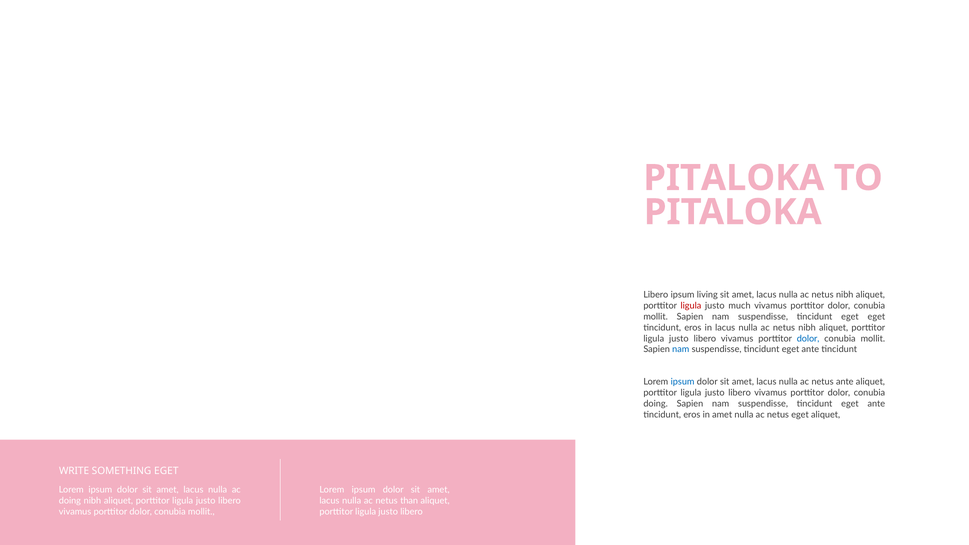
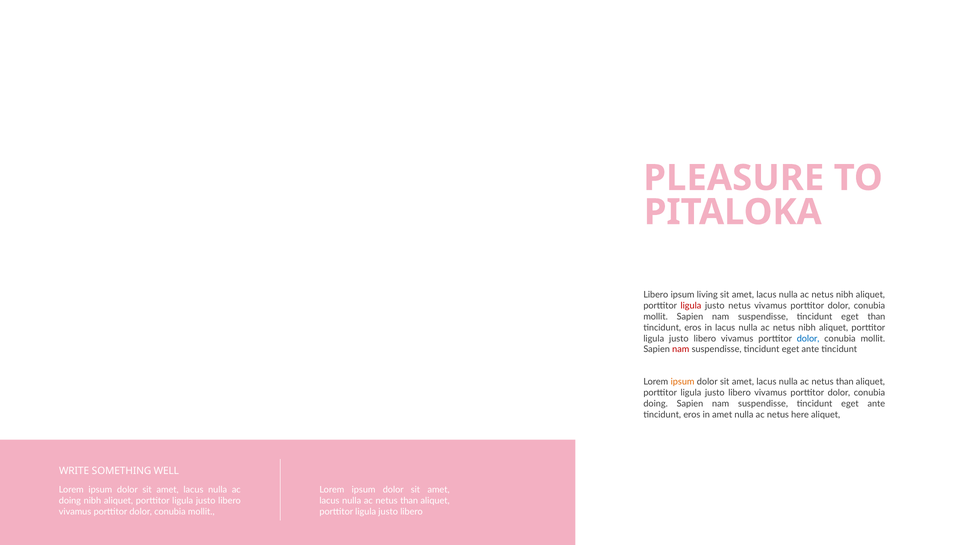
PITALOKA: PITALOKA -> PLEASURE (734, 178)
justo much: much -> netus (740, 306)
eget eget: eget -> than (876, 317)
nam colour: blue -> red (681, 349)
ipsum colour: blue -> orange (683, 382)
ante: ante -> than (845, 382)
netus eget: eget -> here (800, 415)
SOMETHING EGET: EGET -> WELL (166, 471)
